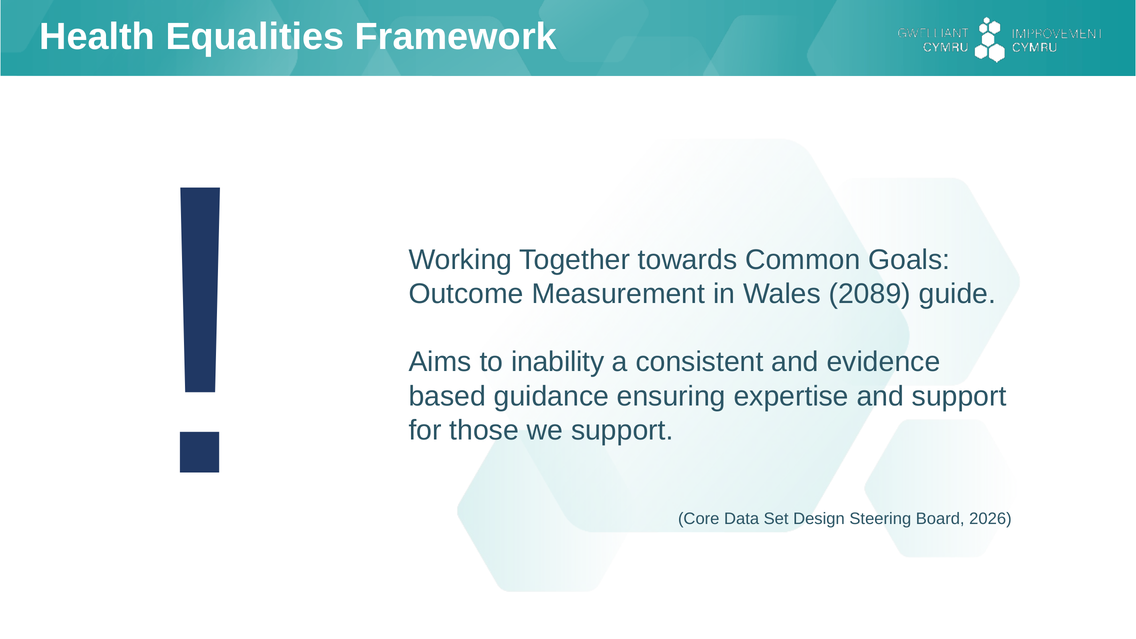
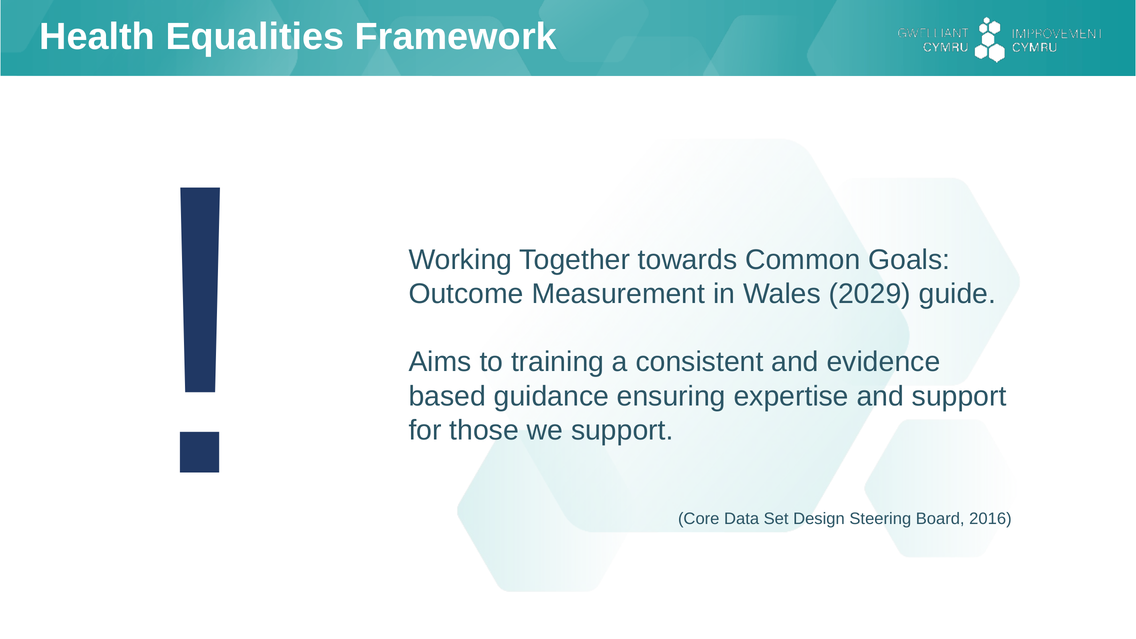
2089: 2089 -> 2029 (870, 294)
inability: inability -> training (558, 362)
2026: 2026 -> 2016 (990, 519)
